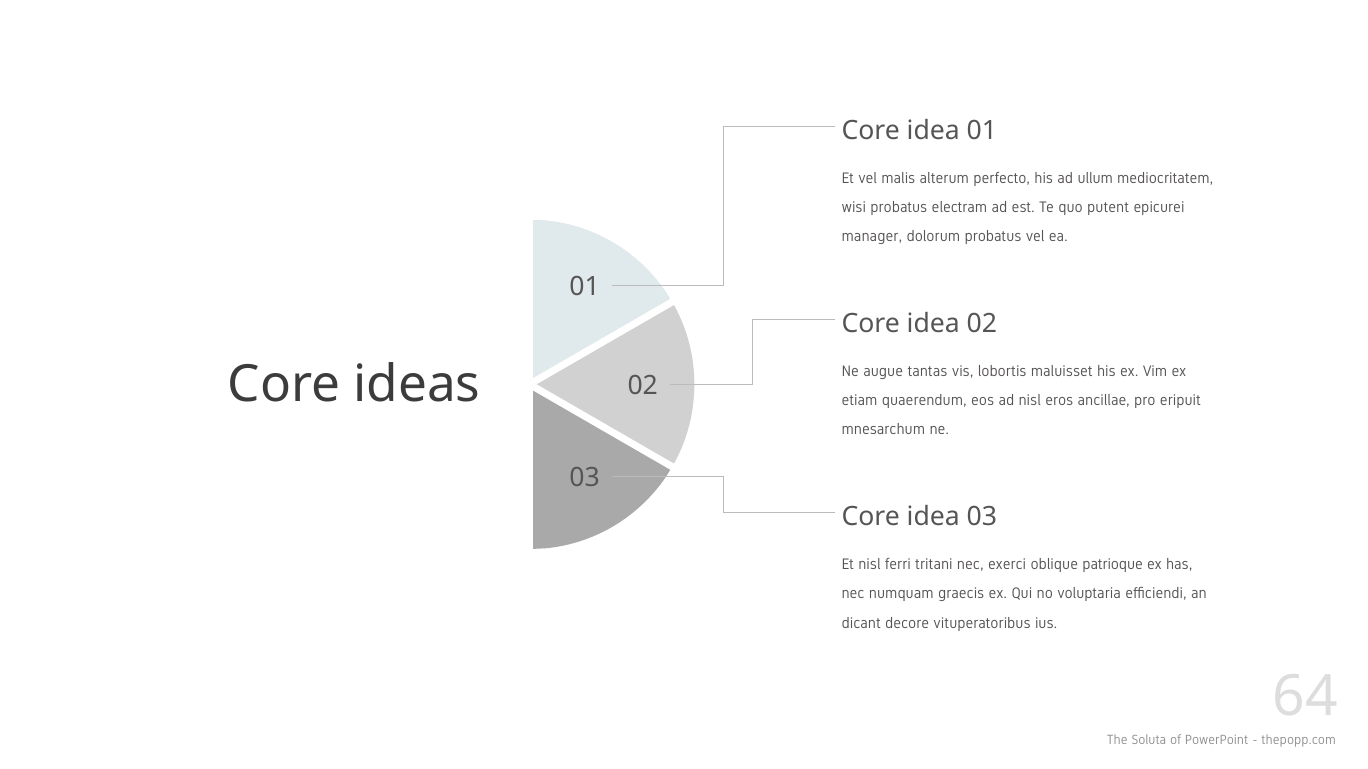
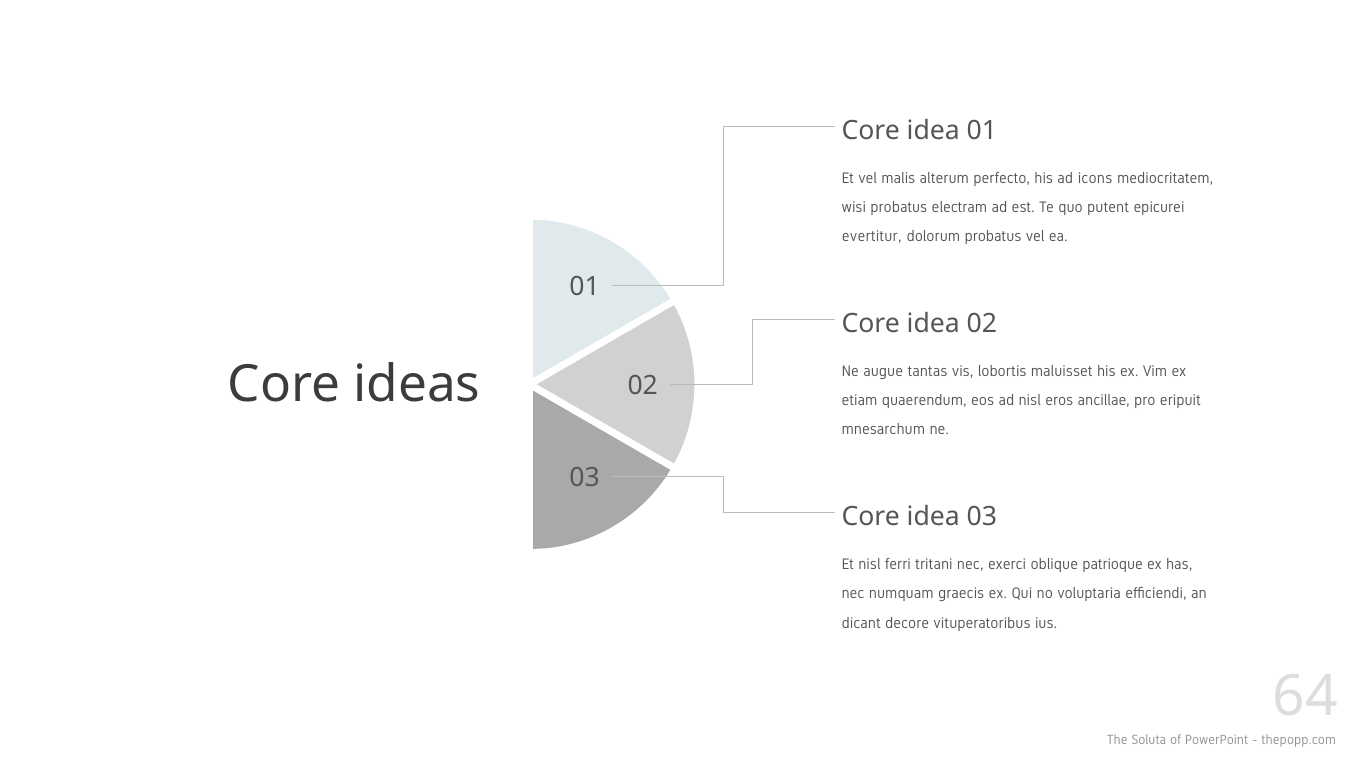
ullum: ullum -> icons (1095, 178)
manager: manager -> evertitur (872, 237)
